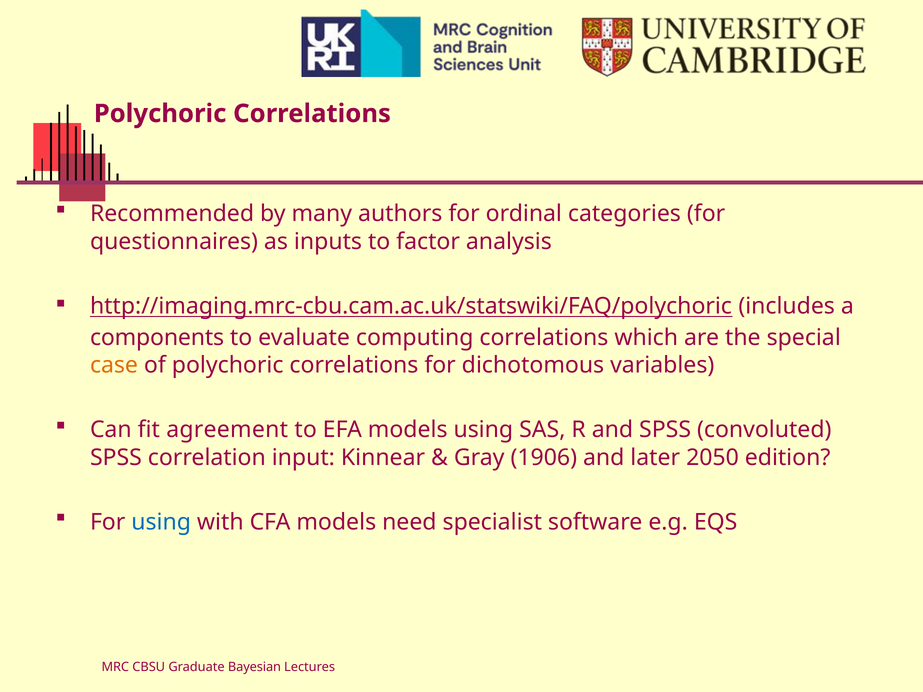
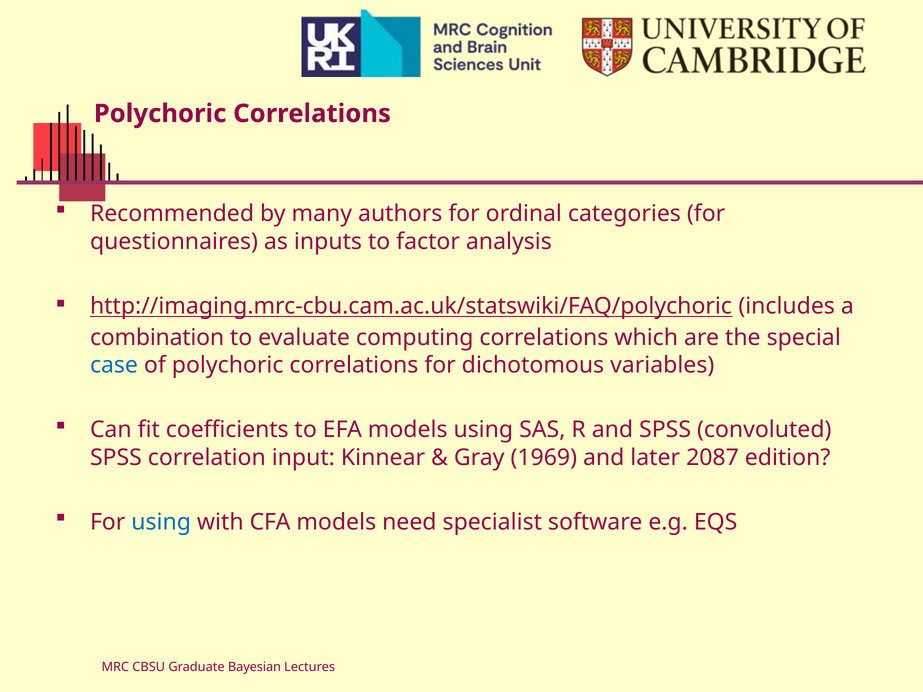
components: components -> combination (157, 338)
case colour: orange -> blue (114, 365)
agreement: agreement -> coefficients (227, 430)
1906: 1906 -> 1969 (544, 458)
2050: 2050 -> 2087 (713, 458)
